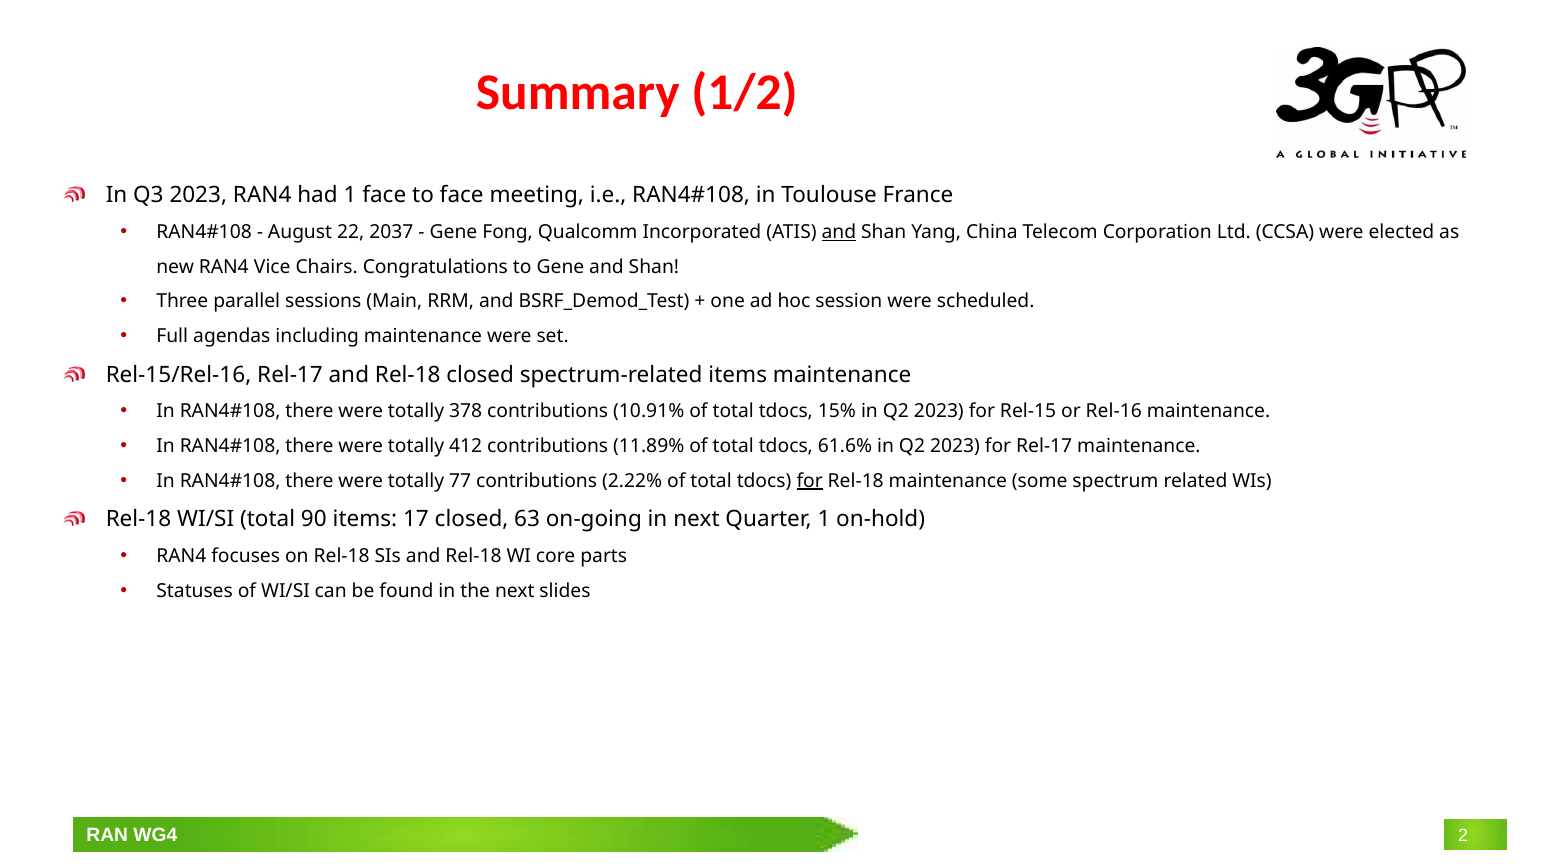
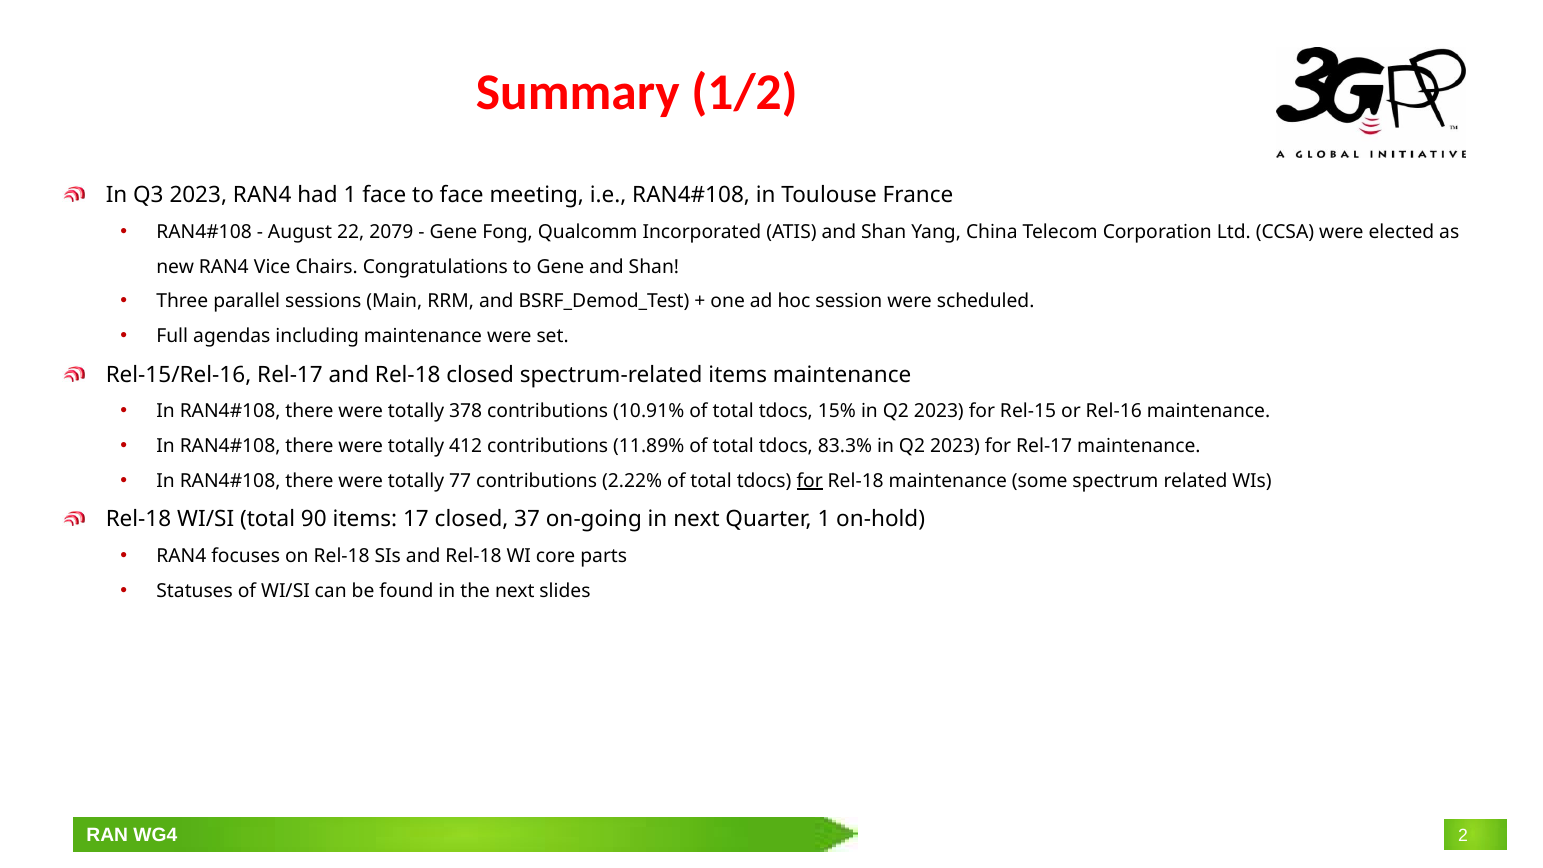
2037: 2037 -> 2079 (391, 232)
and underline: present -> none (839, 232)
61.6%: 61.6% -> 83.3% (845, 446)
63: 63 -> 37 (527, 520)
